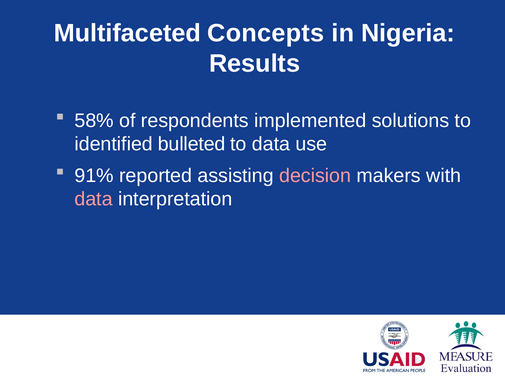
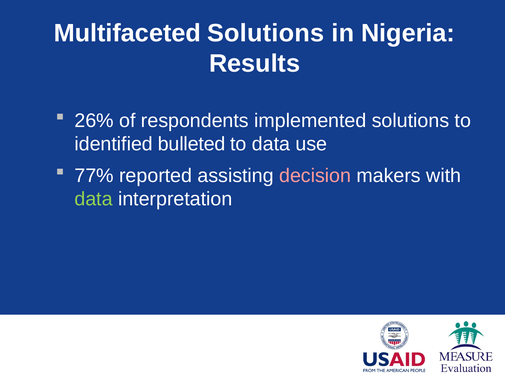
Multifaceted Concepts: Concepts -> Solutions (266, 33)
58%: 58% -> 26% (94, 121)
91%: 91% -> 77% (94, 176)
data colour: pink -> light green (94, 200)
